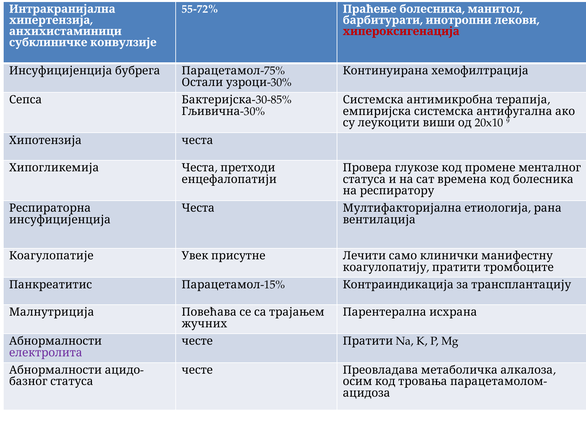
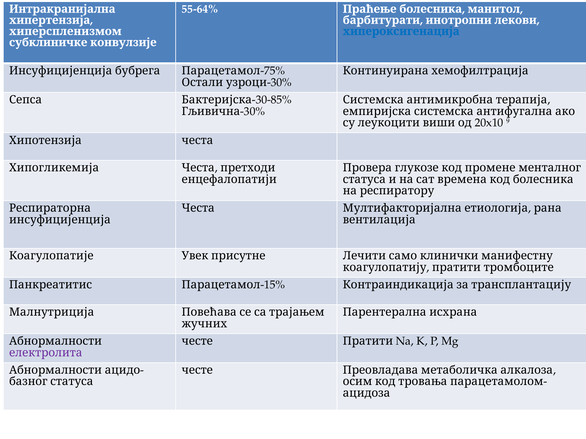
55-72%: 55-72% -> 55-64% (200, 9)
анхихистаминици: анхихистаминици -> хиперспленизмом (65, 31)
хипероксигенација colour: red -> blue (401, 31)
